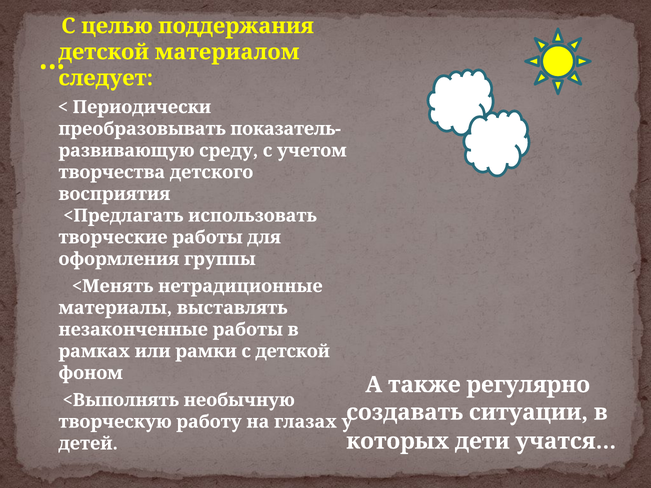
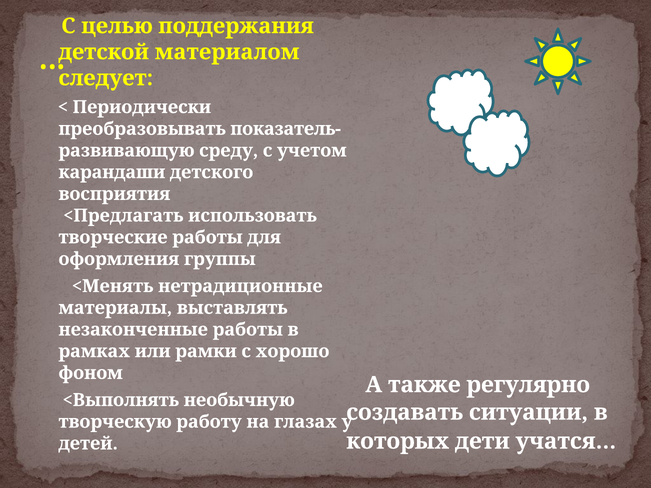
творчества: творчества -> карандаши (112, 172)
с детской: детской -> хорошо (293, 351)
